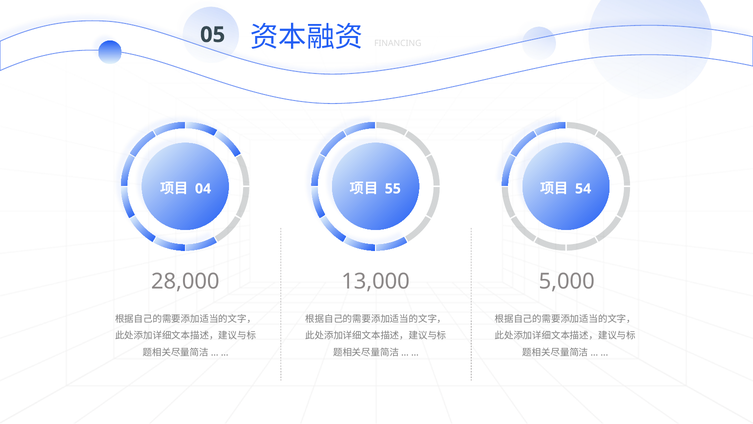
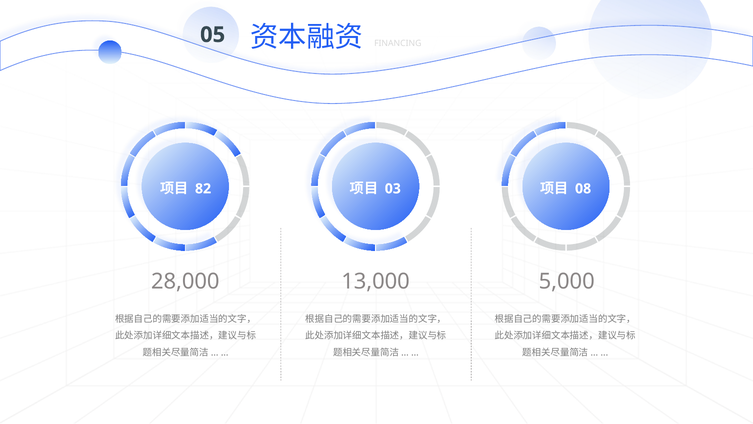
04: 04 -> 82 (203, 189)
55: 55 -> 03 (393, 189)
54: 54 -> 08 (583, 189)
